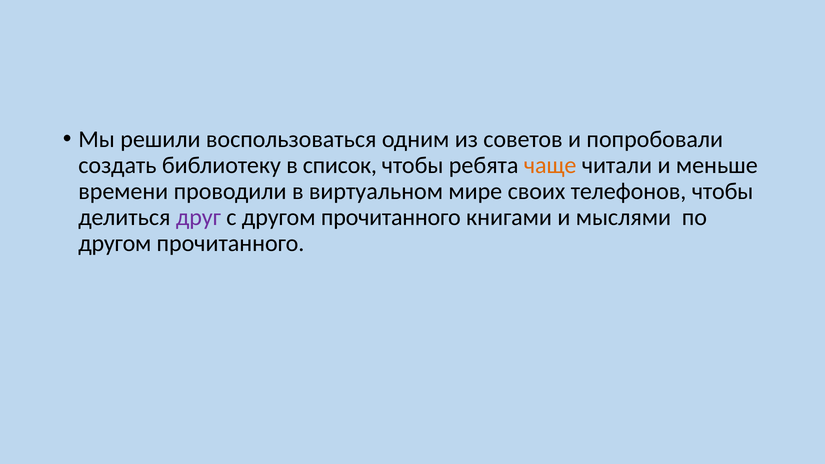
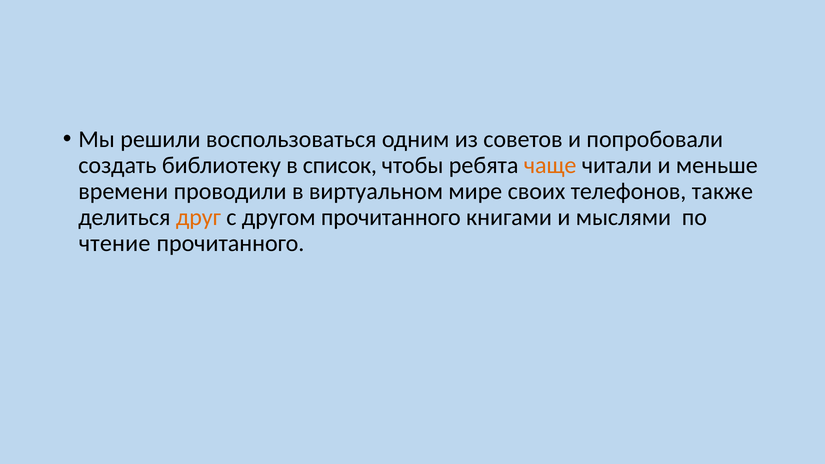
телефонов чтобы: чтобы -> также (722, 191)
друг colour: purple -> orange (198, 217)
другом: другом -> чтение (115, 243)
